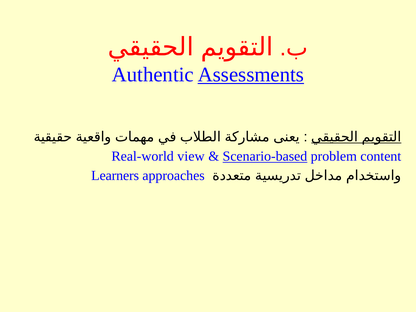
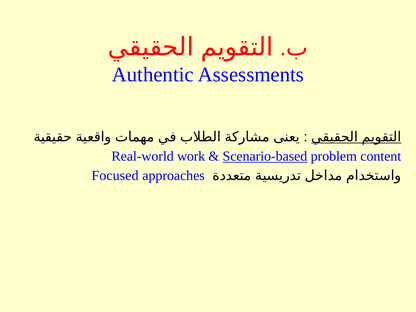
Assessments underline: present -> none (251, 75)
view: view -> work (191, 156)
Learners: Learners -> Focused (115, 176)
